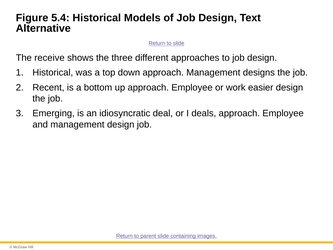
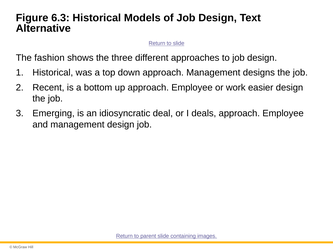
5.4: 5.4 -> 6.3 (60, 18)
receive: receive -> fashion (49, 58)
